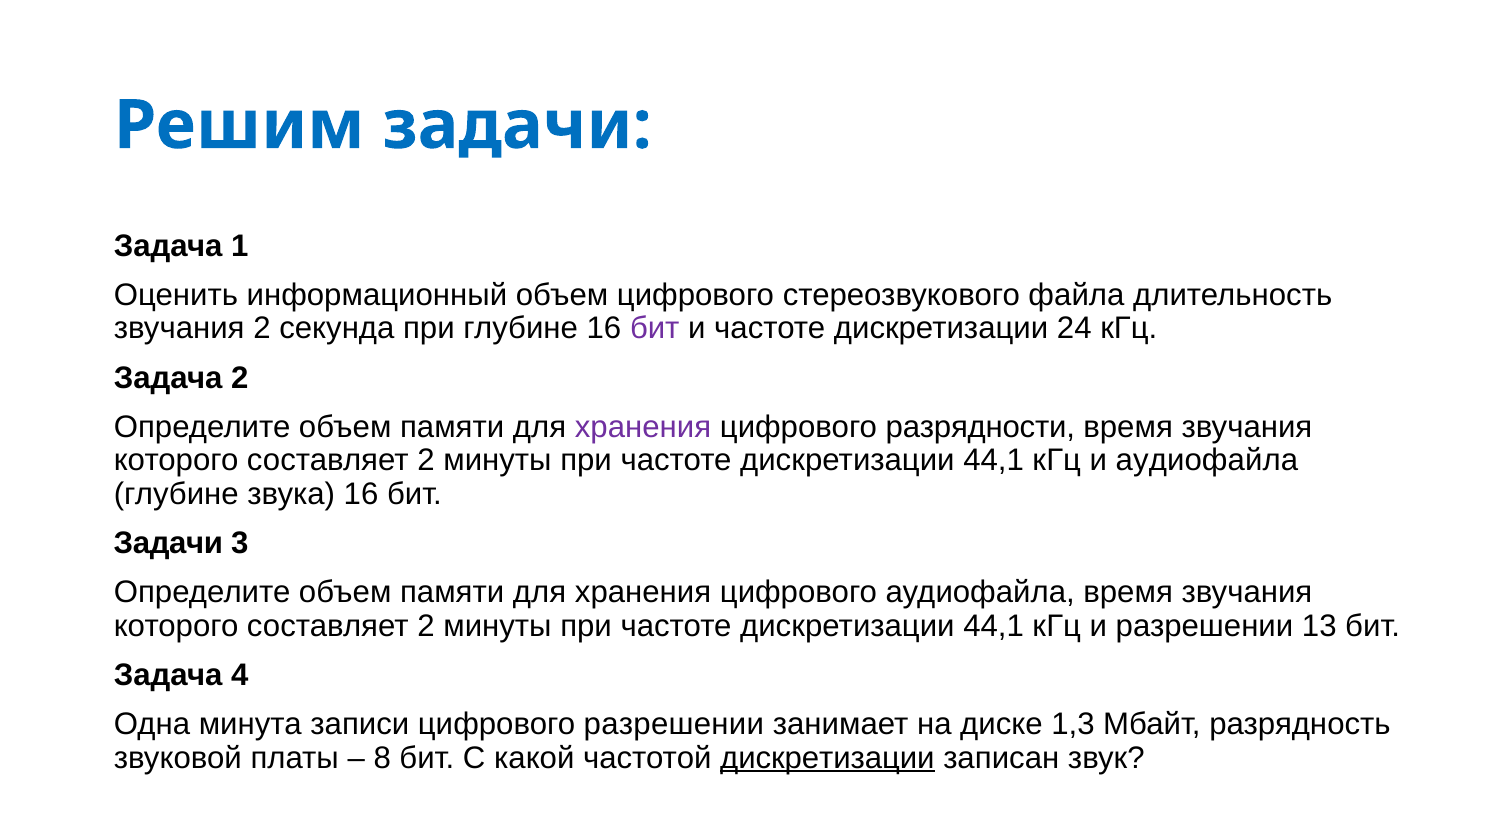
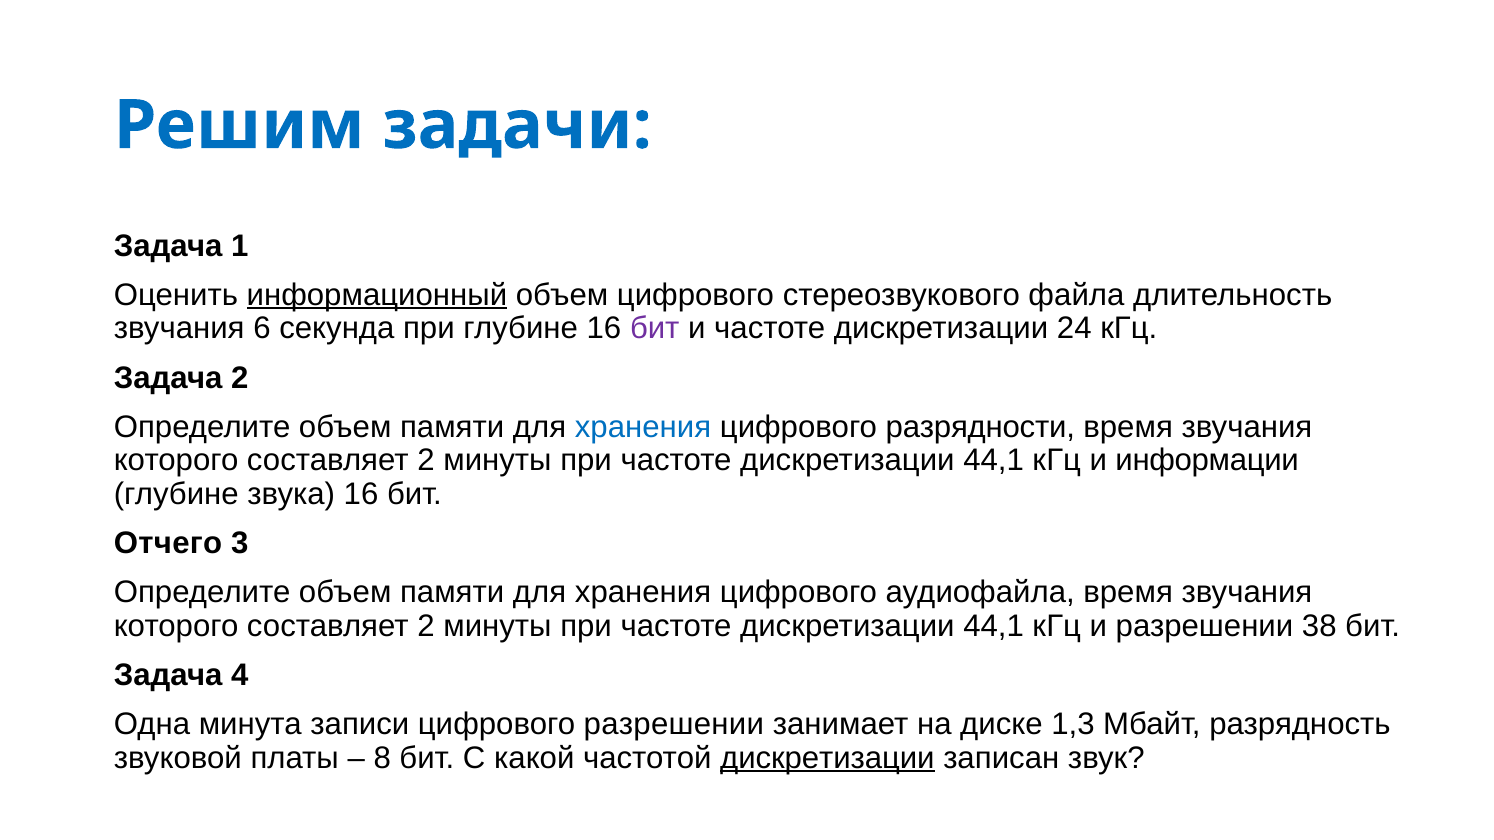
информационный underline: none -> present (377, 295)
звучания 2: 2 -> 6 (262, 329)
хранения colour: purple -> blue (643, 427)
и аудиофайла: аудиофайла -> информации (1207, 461)
Задачи: Задачи -> Отчего (168, 544)
13: 13 -> 38 (1319, 626)
